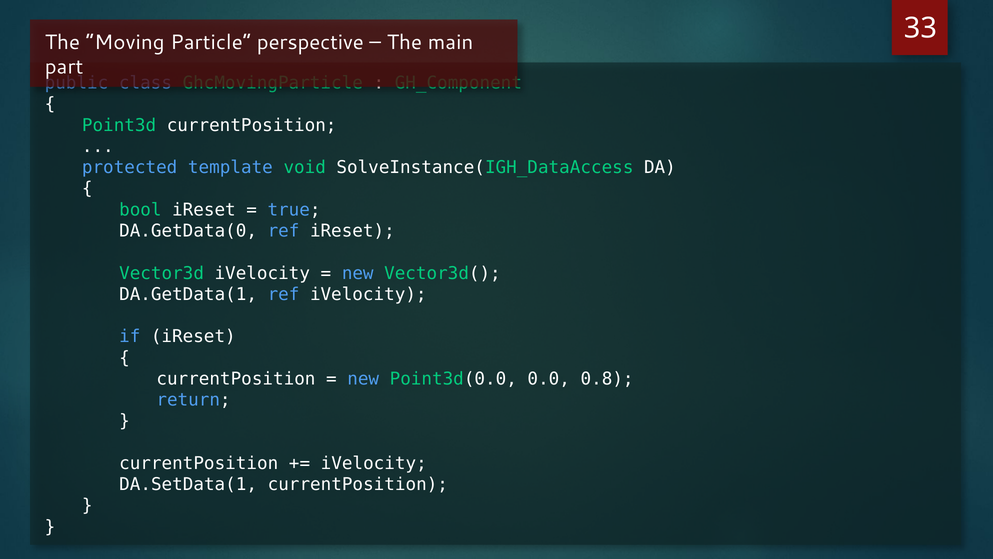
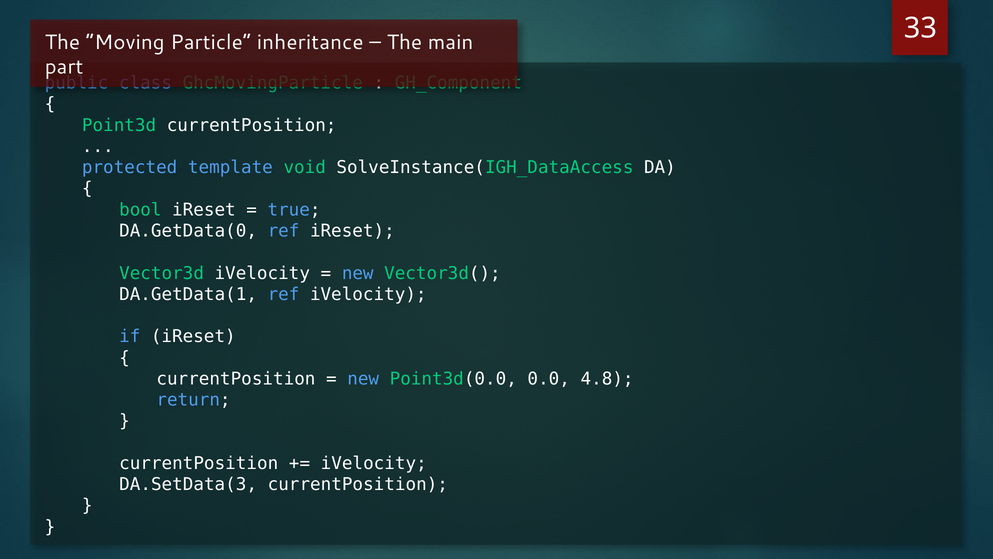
perspective: perspective -> inheritance (310, 42)
0.8: 0.8 -> 4.8 (607, 379)
DA.SetData(1: DA.SetData(1 -> DA.SetData(3 (188, 484)
